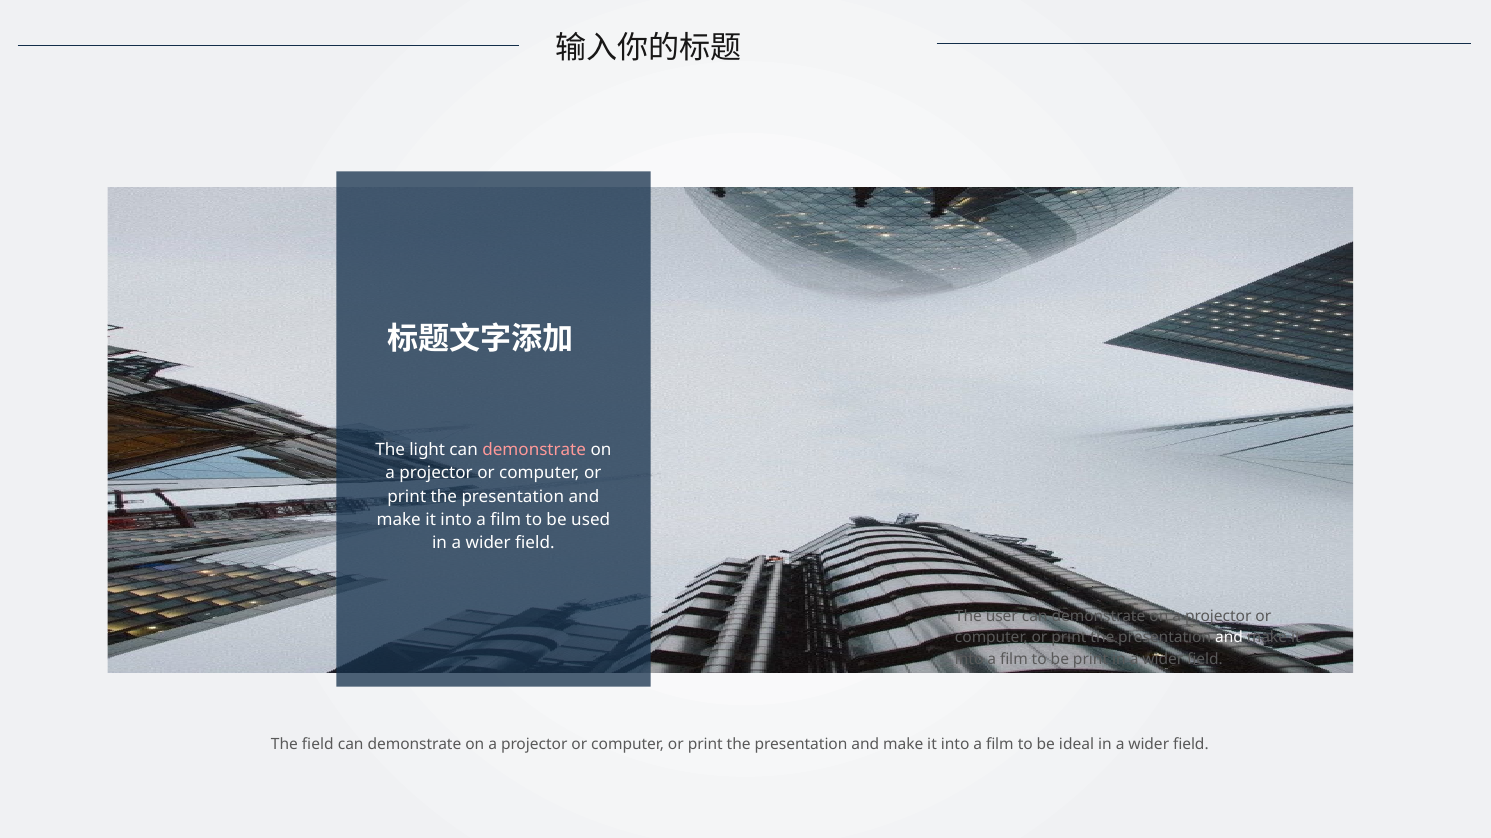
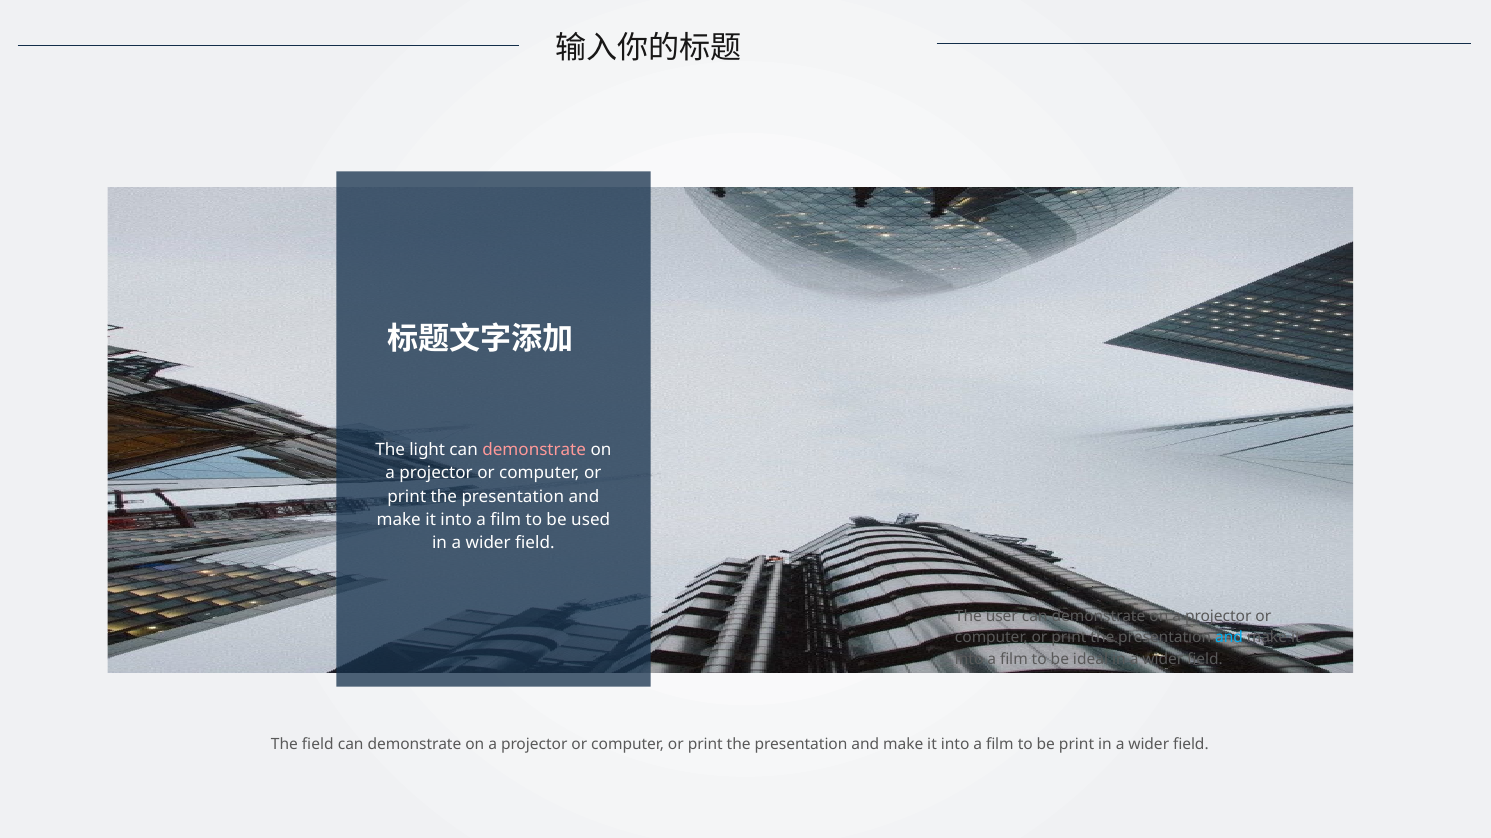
and colour: white -> light blue (1229, 638)
be print: print -> ideal (1091, 659)
be ideal: ideal -> print (1077, 745)
